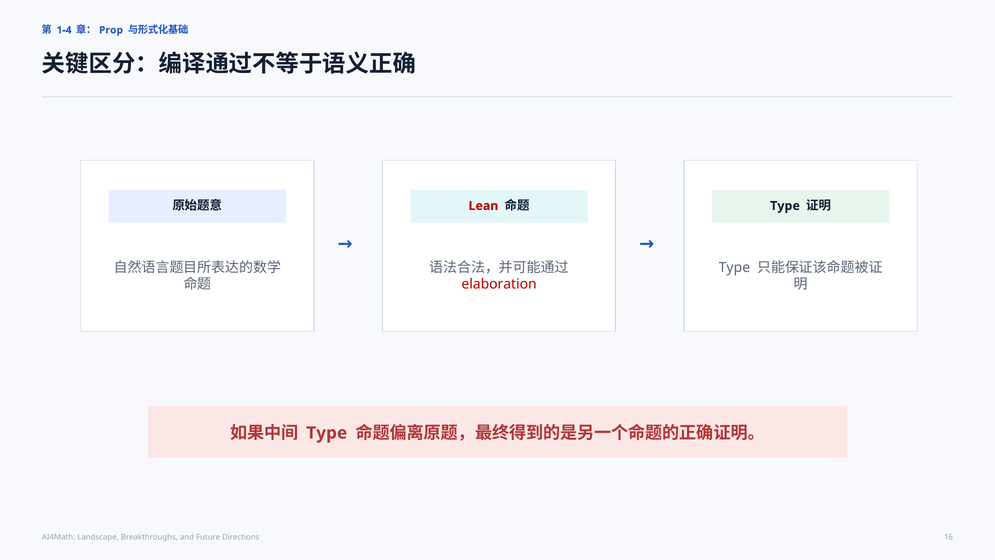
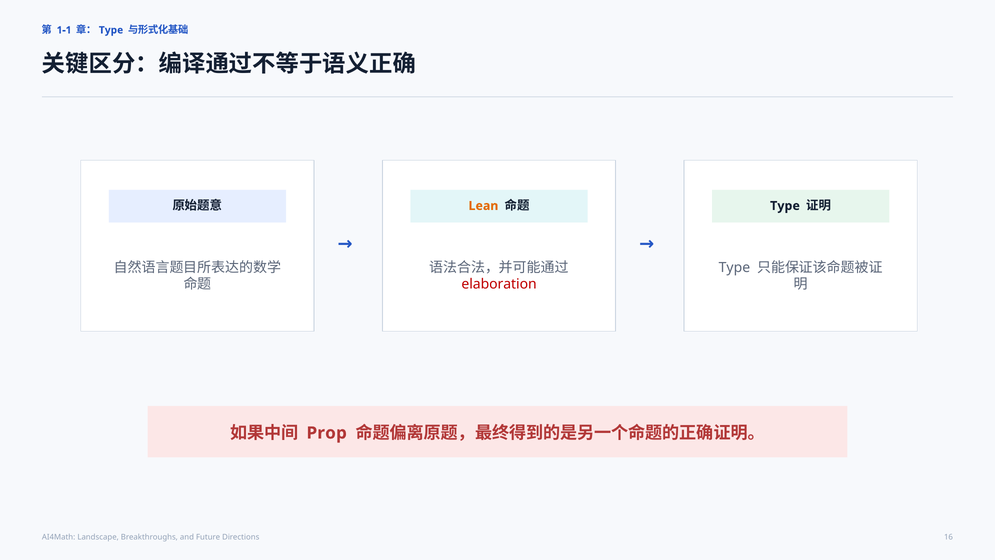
1-4: 1-4 -> 1-1 (64, 30)
Prop: Prop -> Type (111, 30)
Lean colour: red -> orange (483, 206)
Type: Type -> Prop (327, 433)
